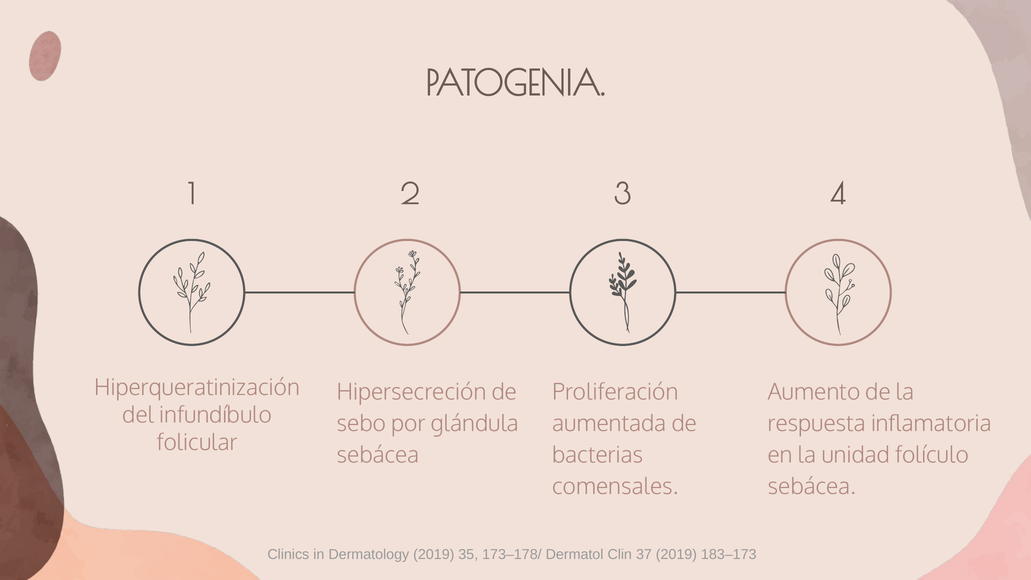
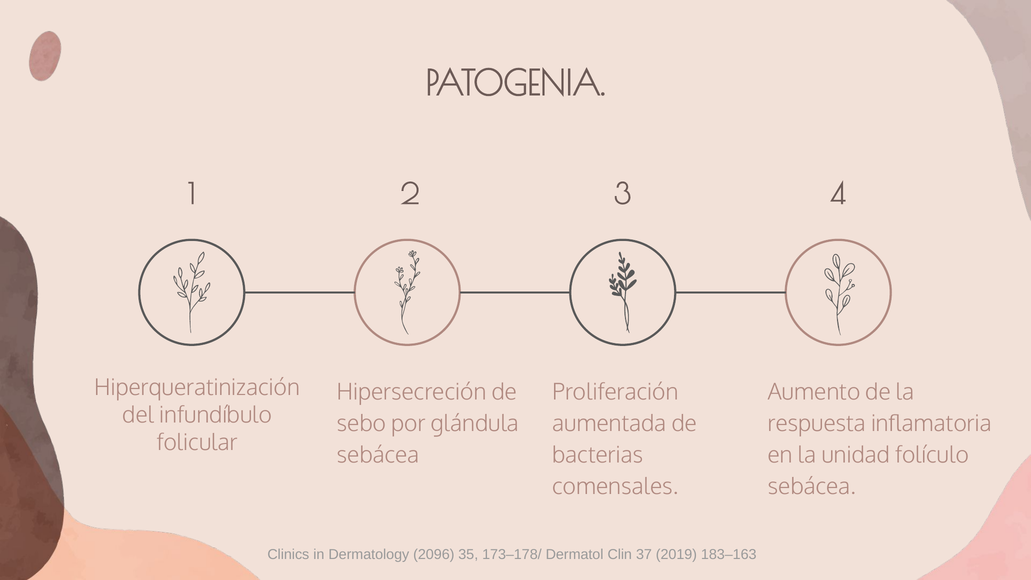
Dermatology 2019: 2019 -> 2096 (434, 554)
183–173: 183–173 -> 183–163 (729, 554)
